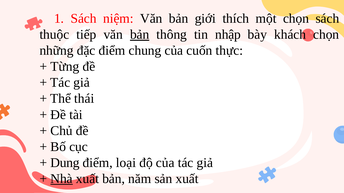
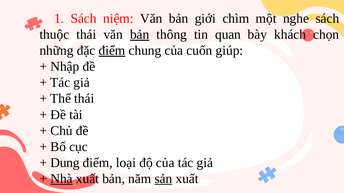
thích: thích -> chìm (236, 19)
một chọn: chọn -> nghe (296, 19)
thuộc tiếp: tiếp -> thái (86, 35)
nhập: nhập -> quan (228, 35)
điểm underline: none -> present (112, 51)
thực: thực -> giúp (229, 51)
Từng: Từng -> Nhập (65, 67)
sản underline: none -> present (163, 179)
